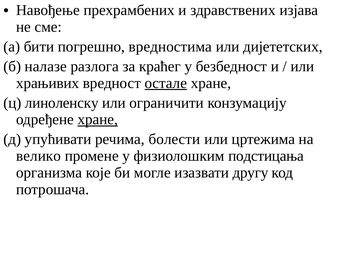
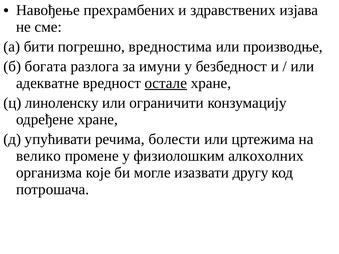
дијететских: дијететских -> производње (283, 47)
налазе: налазе -> богата (46, 66)
краћег: краћег -> имуни (160, 66)
храњивих: храњивих -> адекватне (48, 83)
хране underline: present -> none (98, 120)
подстицања: подстицања -> алкохолних (266, 156)
